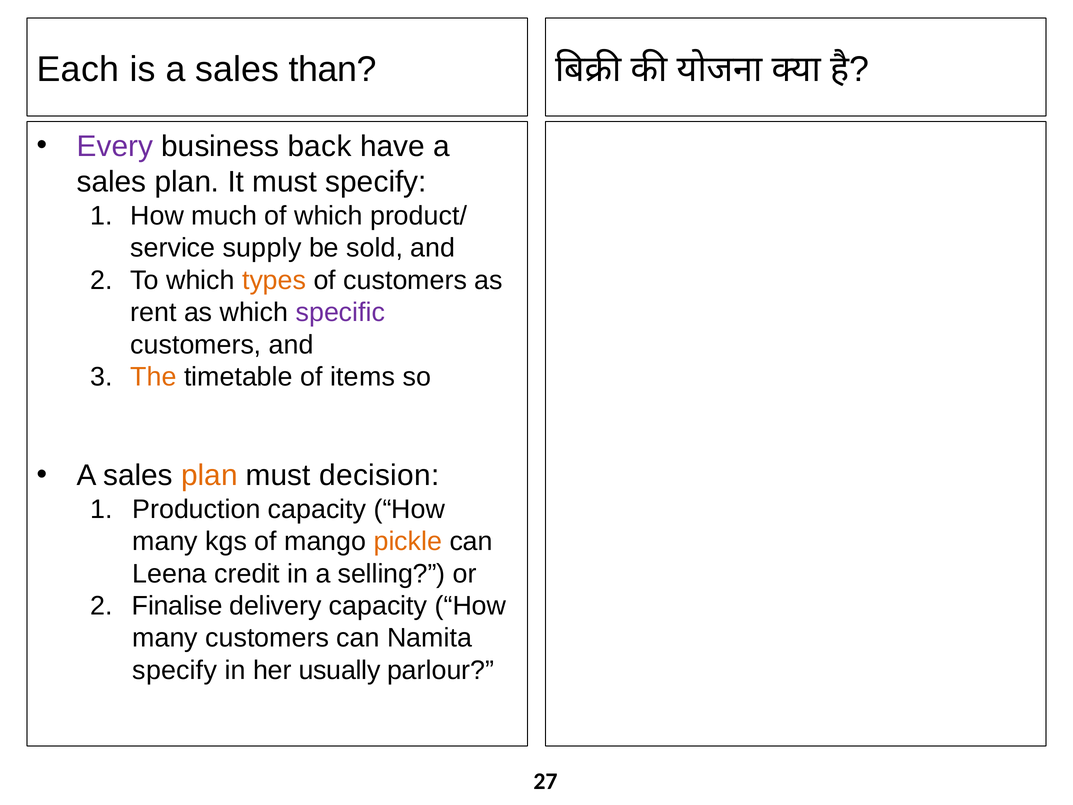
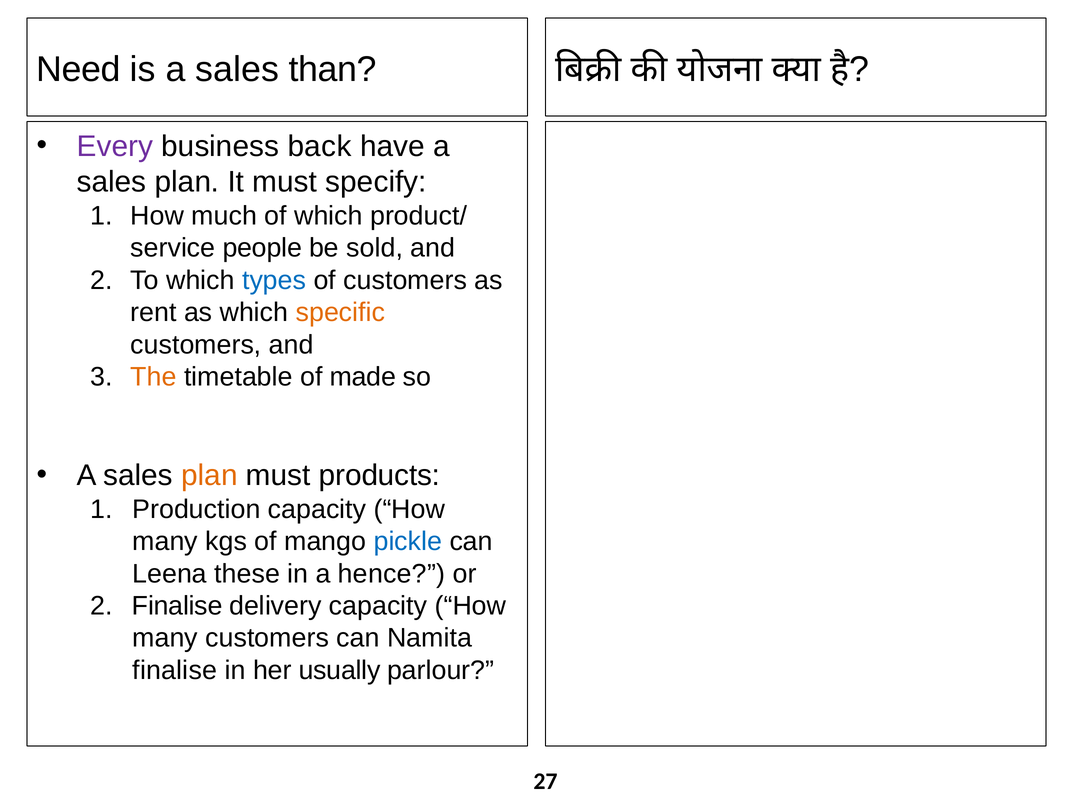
Each: Each -> Need (78, 70)
supply: supply -> people (262, 248)
types colour: orange -> blue (274, 280)
specific colour: purple -> orange (340, 312)
items: items -> made (363, 377)
decision: decision -> products (380, 475)
pickle colour: orange -> blue (408, 541)
credit: credit -> these (247, 574)
selling: selling -> hence (391, 574)
specify: specify -> finalise (175, 670)
